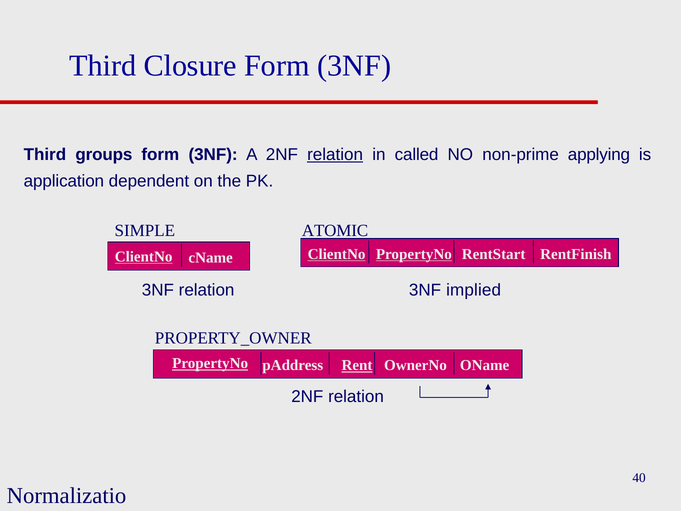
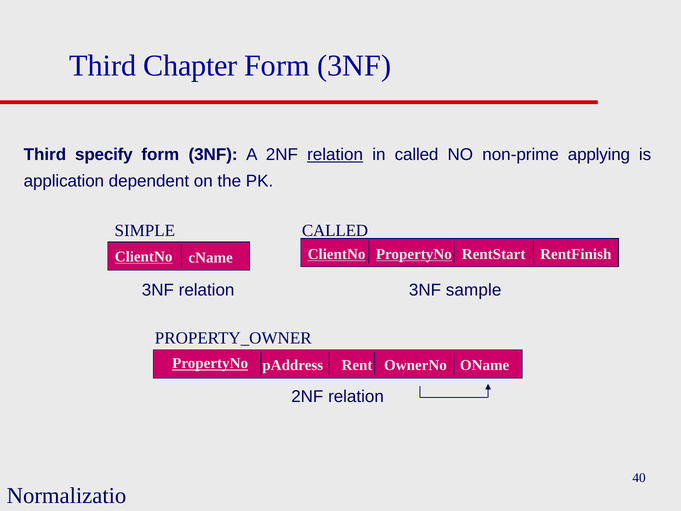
Closure: Closure -> Chapter (190, 66)
groups: groups -> specify (104, 154)
ATOMIC: ATOMIC -> CALLED (335, 230)
implied: implied -> sample (474, 290)
Rent underline: present -> none (357, 365)
